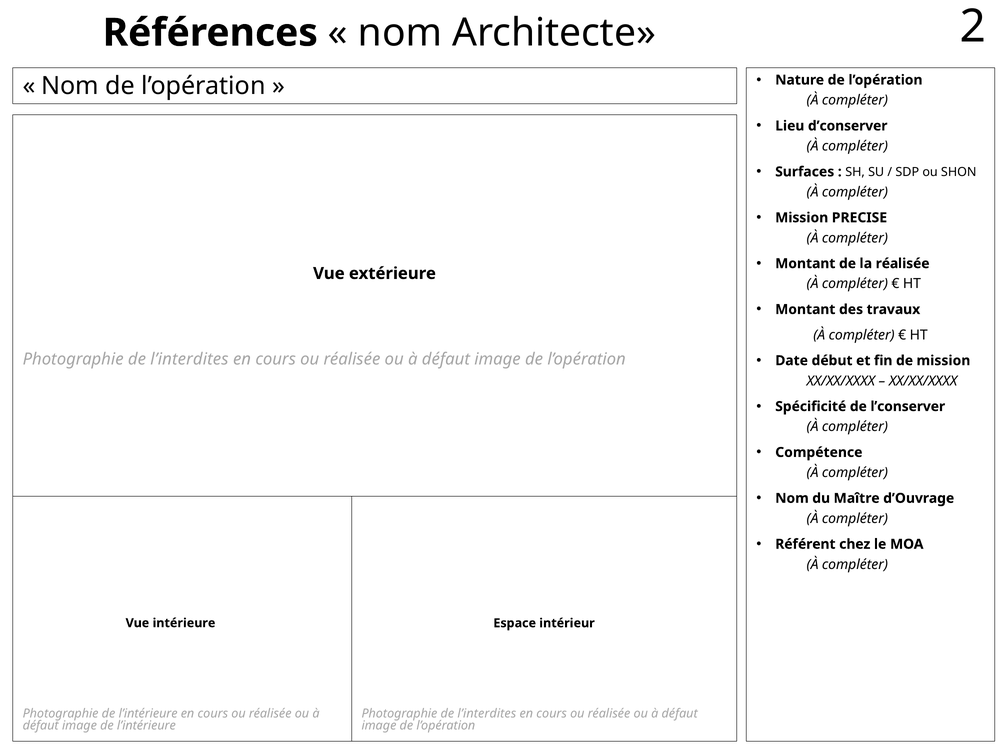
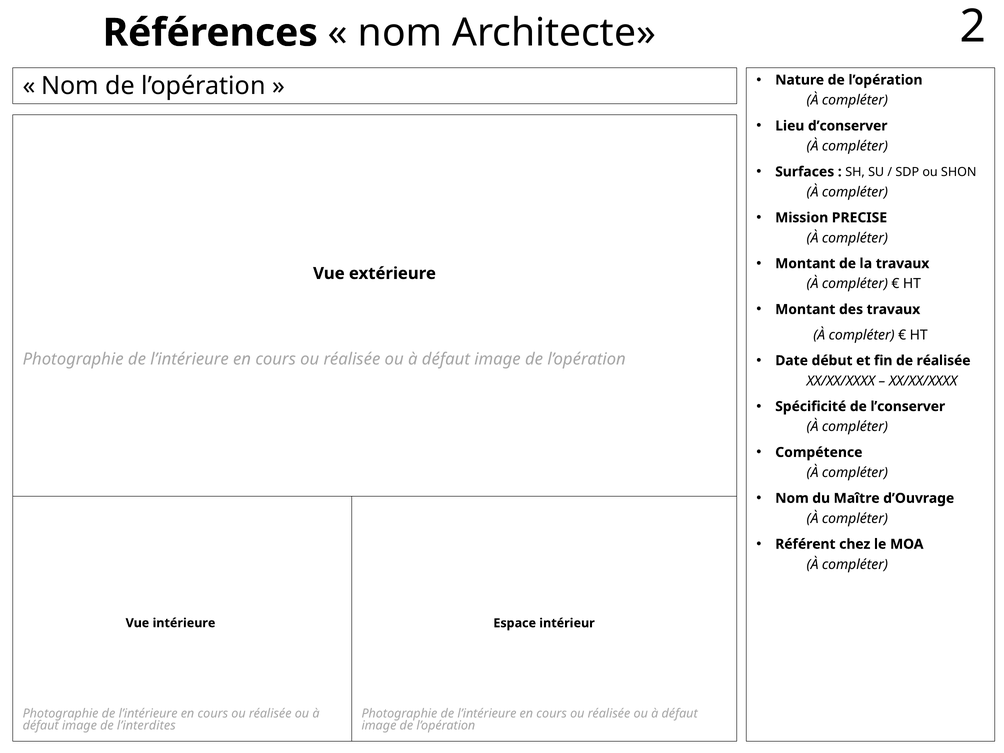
la réalisée: réalisée -> travaux (903, 264)
de mission: mission -> réalisée (944, 361)
l’interdites: l’interdites -> l’intérieure (190, 359)
l’interdites: l’interdites -> l’intérieure (487, 714)
image de l’intérieure: l’intérieure -> l’interdites (146, 726)
